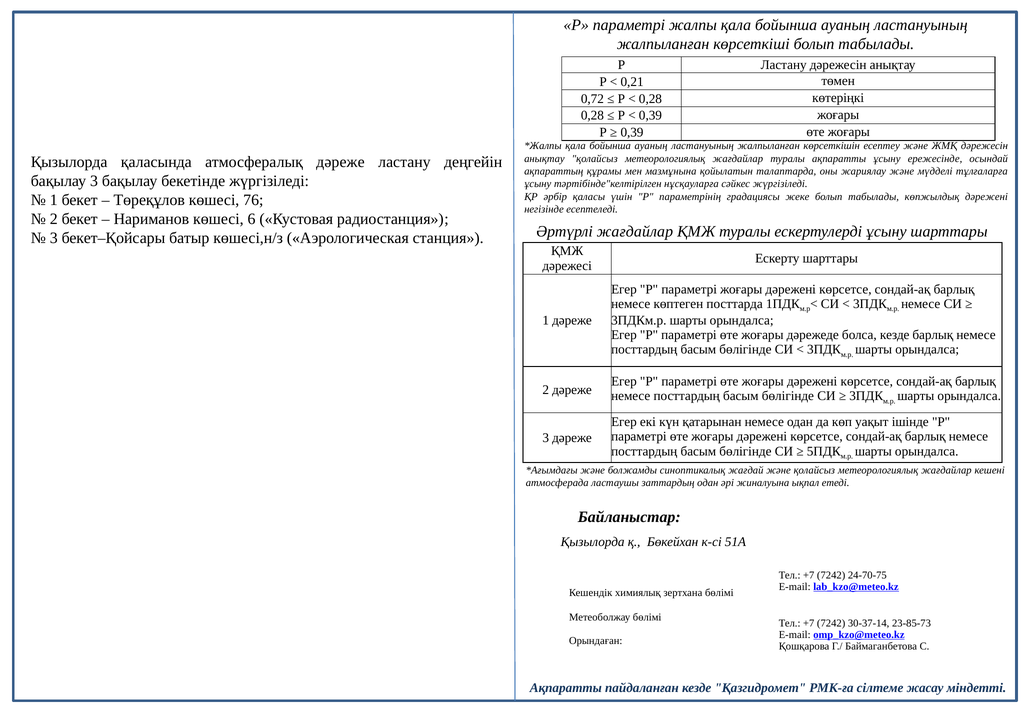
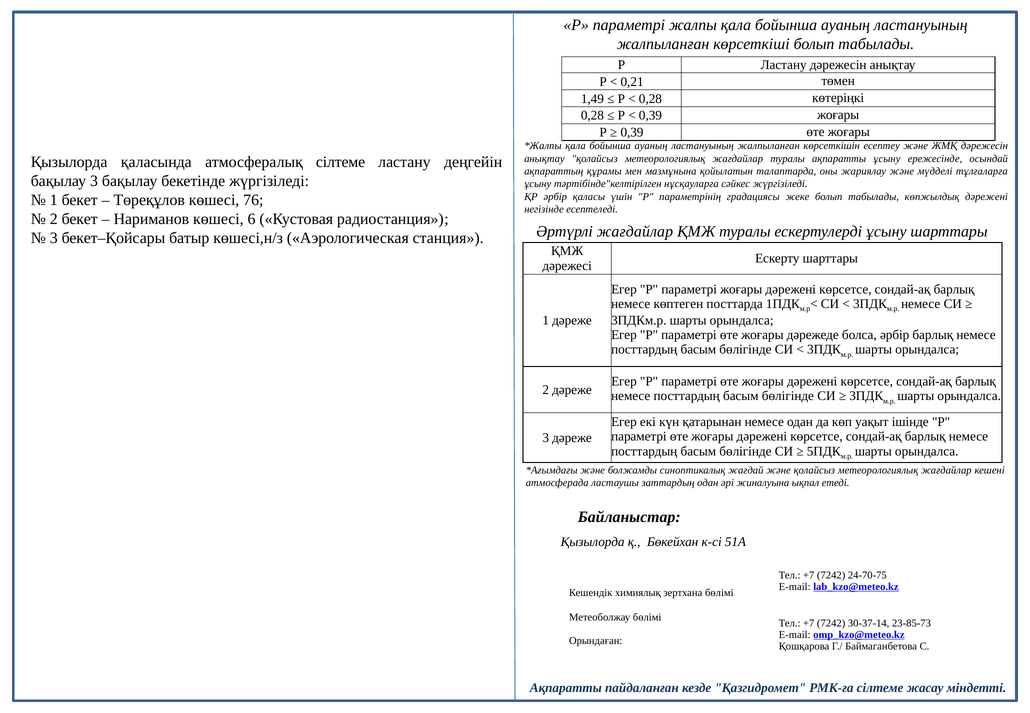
0,72: 0,72 -> 1,49 (592, 99)
атмосфералық дәреже: дәреже -> сілтеме (341, 162)
болса кезде: кезде -> әрбір (895, 335)
